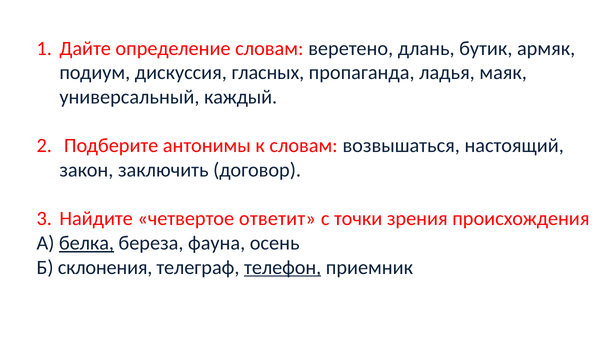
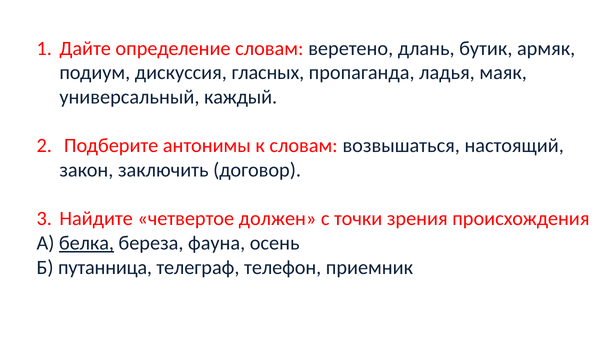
ответит: ответит -> должен (278, 219)
склонения: склонения -> путанница (105, 268)
телефон underline: present -> none (283, 268)
